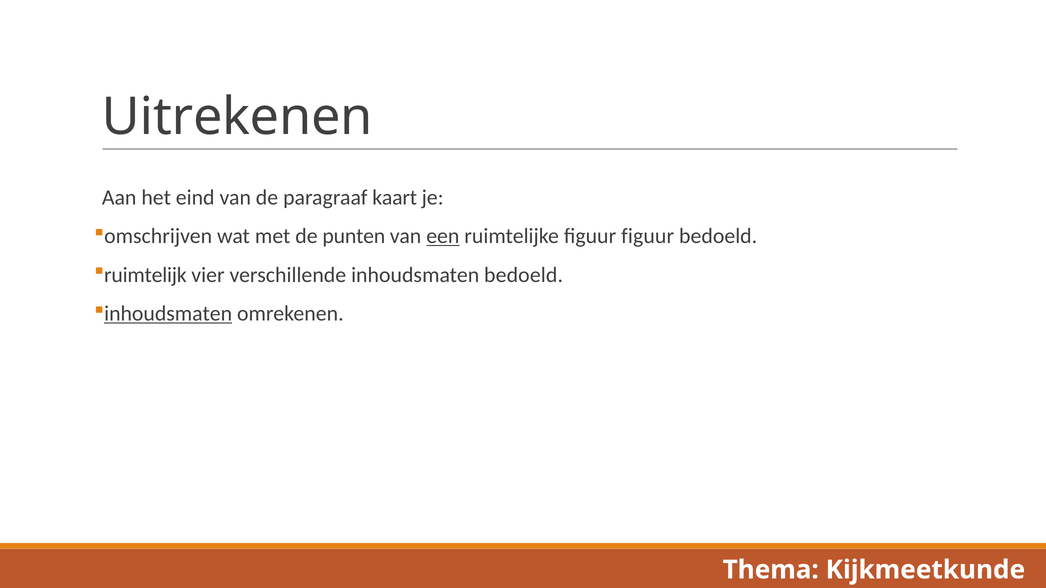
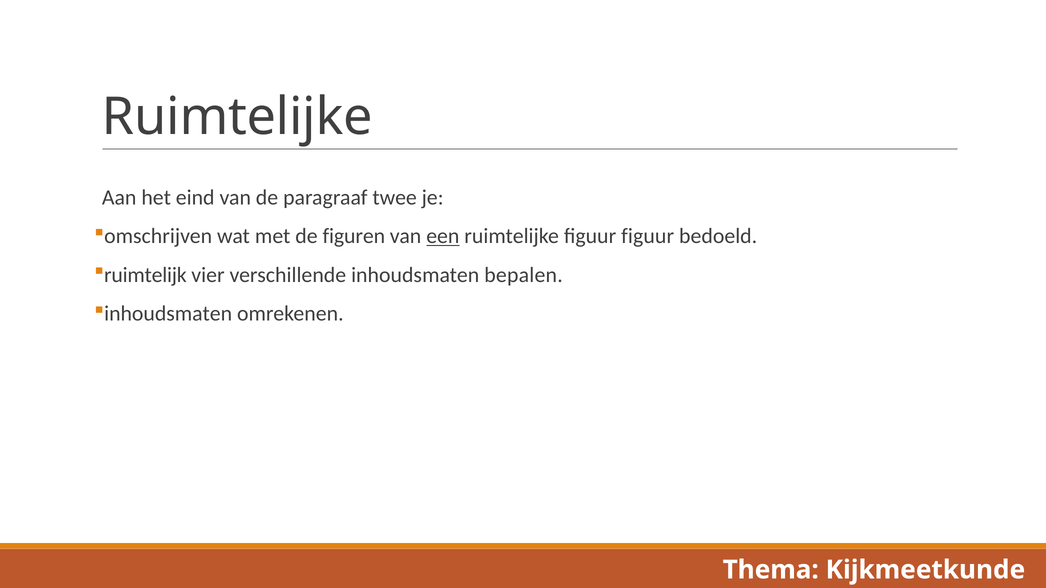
Uitrekenen: Uitrekenen -> Ruimtelijke (237, 117)
kaart: kaart -> twee (395, 197)
punten: punten -> figuren (354, 236)
inhoudsmaten bedoeld: bedoeld -> bepalen (524, 275)
inhoudsmaten underline: present -> none (168, 314)
